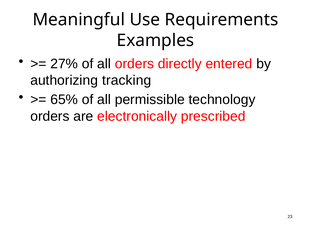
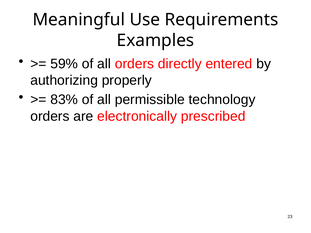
27%: 27% -> 59% (64, 64)
tracking: tracking -> properly (127, 80)
65%: 65% -> 83% (64, 100)
